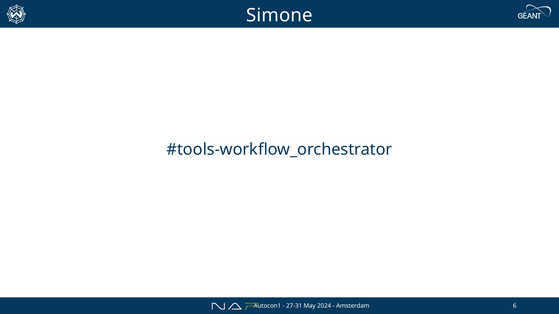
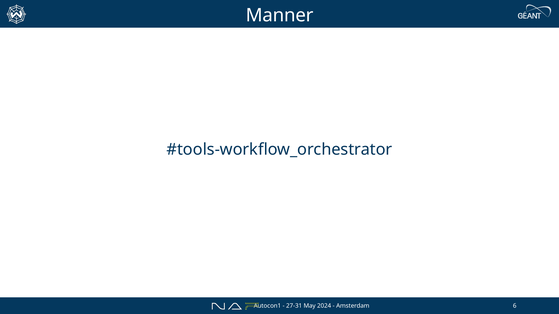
Simone: Simone -> Manner (280, 15)
